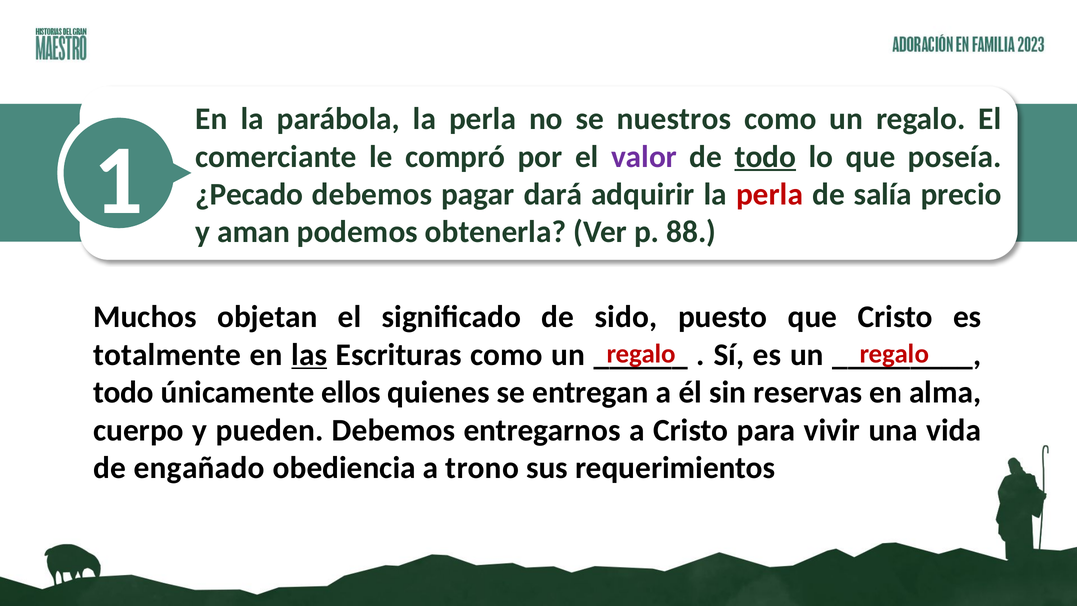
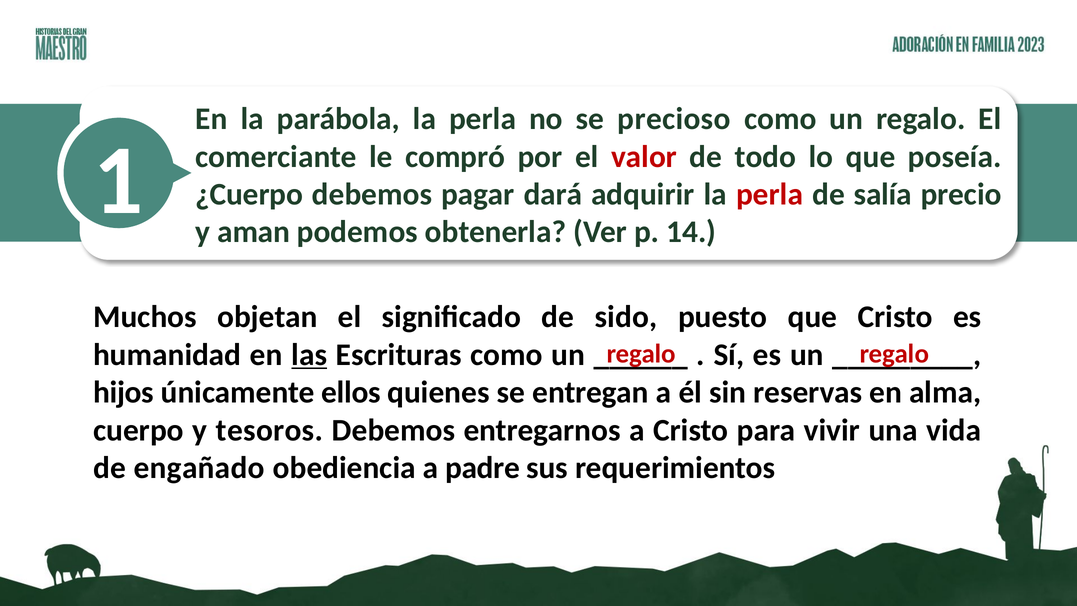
nuestros: nuestros -> precioso (674, 119)
valor colour: purple -> red (644, 157)
todo underline: present -> none (765, 157)
¿Pecado: ¿Pecado -> ¿Cuerpo (249, 194)
88: 88 -> 14 (691, 232)
totalmente: totalmente -> humanidad (167, 355)
todo: todo -> hijos (123, 392)
pueden: pueden -> tesoros (269, 430)
trono: trono -> padre (482, 468)
